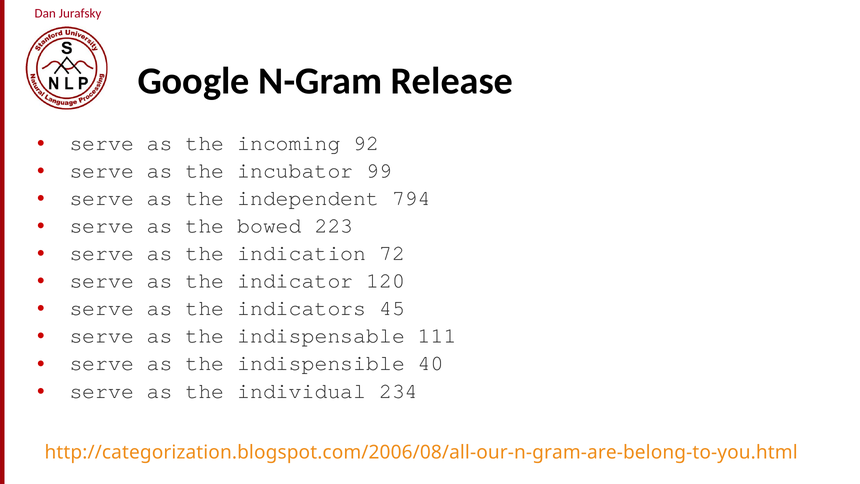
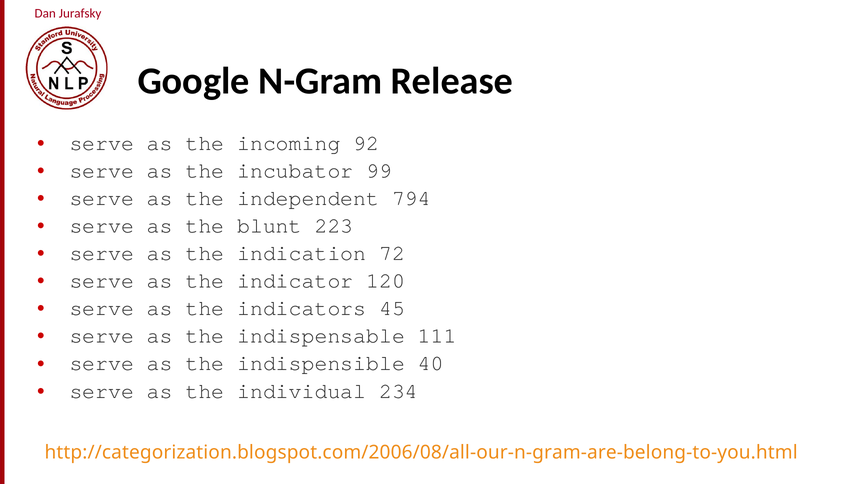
bowed: bowed -> blunt (269, 226)
